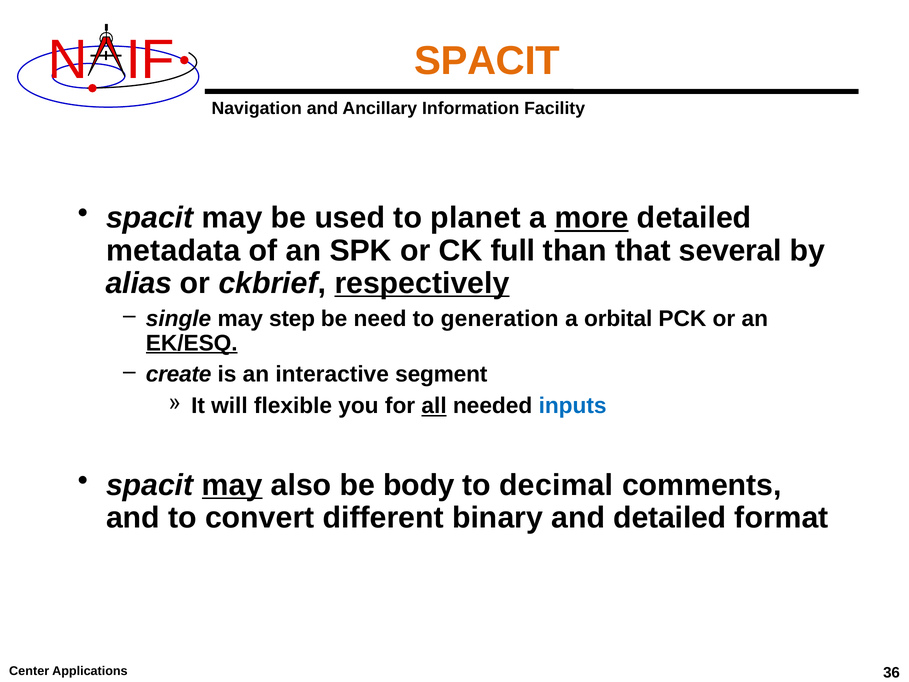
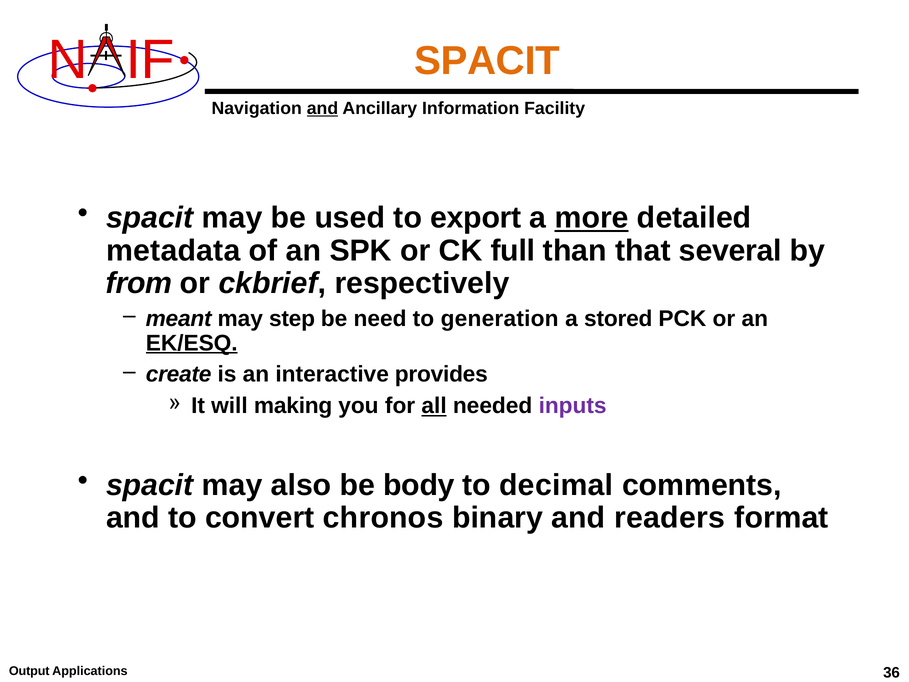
and underline: none -> present (322, 108)
planet: planet -> export (476, 218)
alias: alias -> from (139, 283)
respectively underline: present -> none (422, 283)
single: single -> meant (179, 319)
orbital: orbital -> stored (618, 319)
segment: segment -> provides (441, 375)
flexible: flexible -> making (293, 406)
inputs colour: blue -> purple (573, 406)
may underline: present -> none (232, 485)
different: different -> chronos (383, 518)
and detailed: detailed -> readers (670, 518)
Center: Center -> Output (29, 671)
